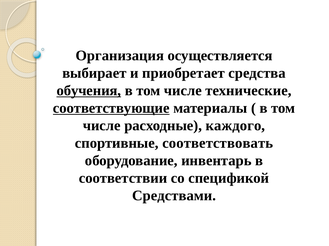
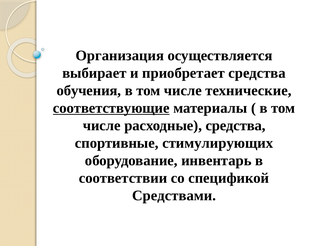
обучения underline: present -> none (89, 91)
расходные каждого: каждого -> средства (236, 126)
соответствовать: соответствовать -> стимулирующих (218, 144)
